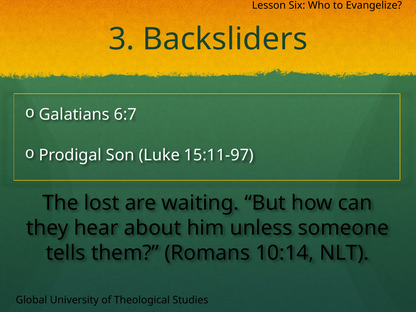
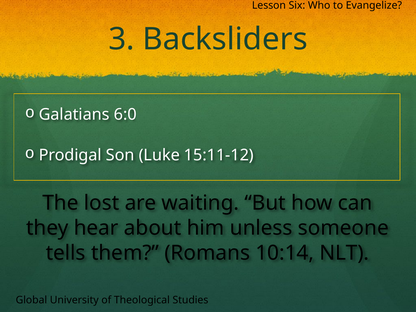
6:7: 6:7 -> 6:0 (125, 115)
15:11-97: 15:11-97 -> 15:11-12 (219, 155)
